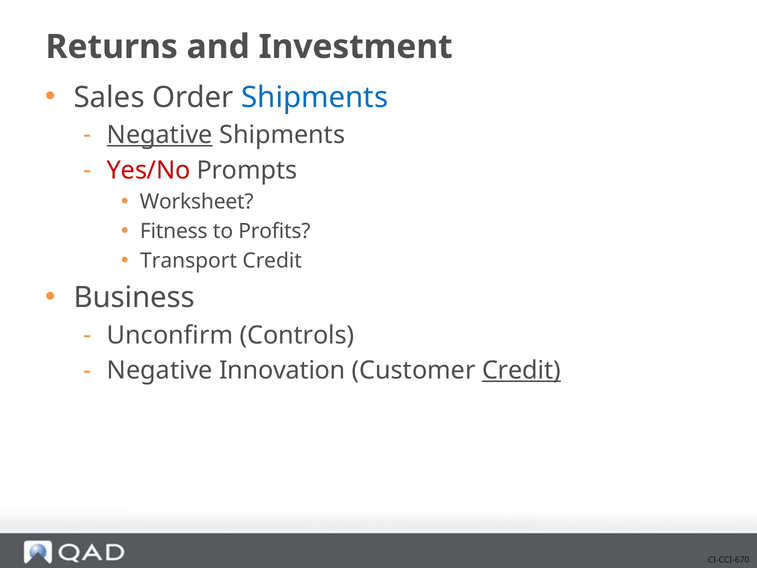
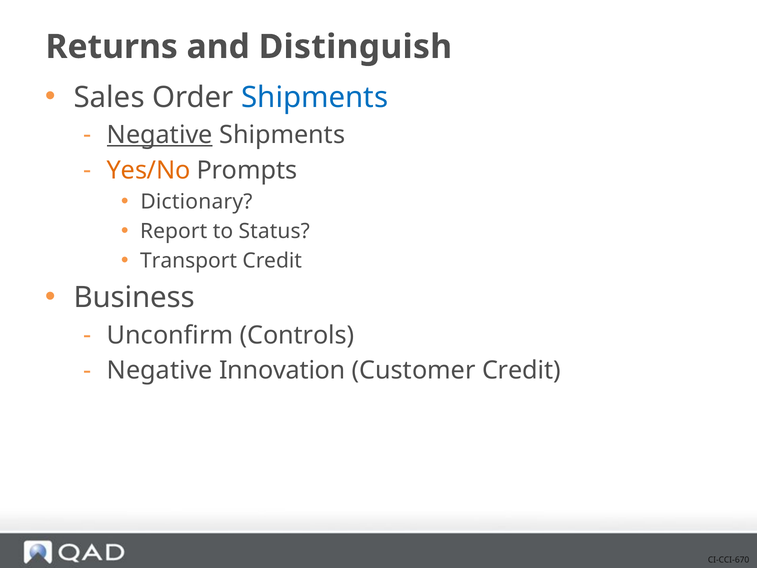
Investment: Investment -> Distinguish (355, 47)
Yes/No colour: red -> orange (149, 170)
Worksheet: Worksheet -> Dictionary (196, 202)
Fitness: Fitness -> Report (174, 231)
Profits: Profits -> Status (274, 231)
Credit underline: present -> none (521, 370)
